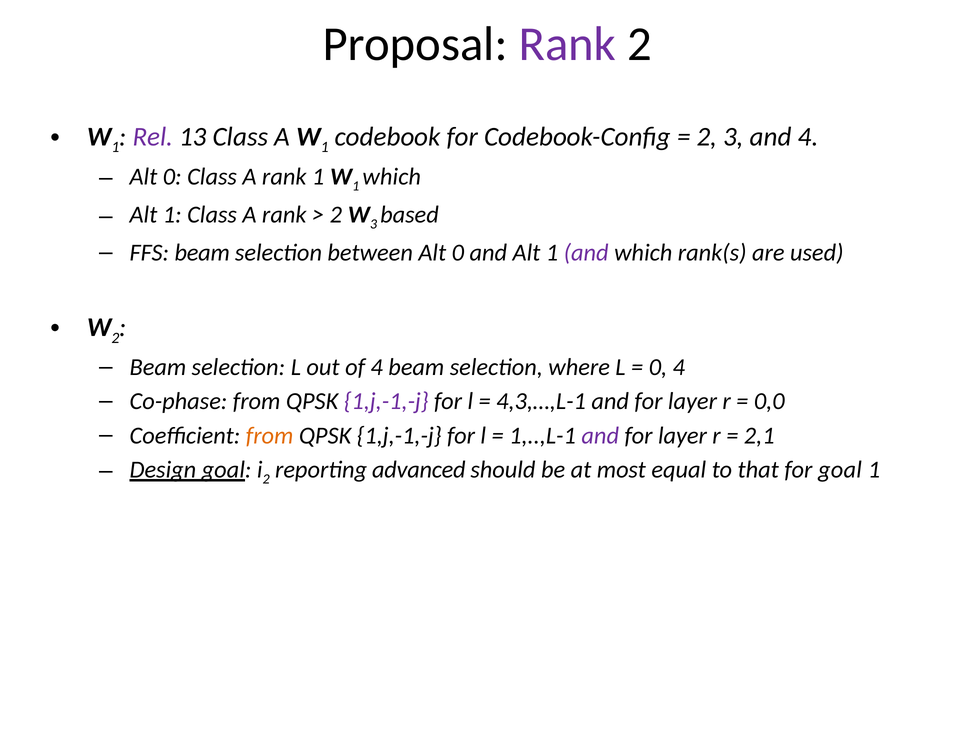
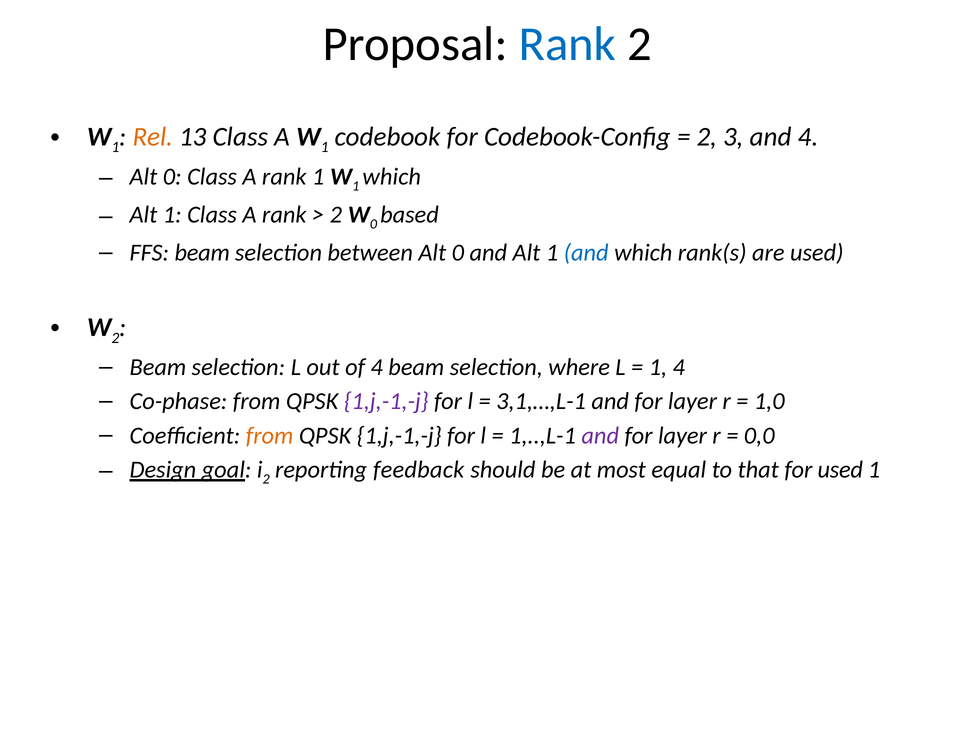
Rank colour: purple -> blue (567, 44)
Rel colour: purple -> orange (153, 137)
3: 3 -> 0 (373, 224)
and colour: purple -> blue (586, 253)
0: 0 -> 1 (658, 367)
4,3,…,L-1: 4,3,…,L-1 -> 3,1,…,L-1 (541, 402)
0,0: 0,0 -> 1,0 (769, 402)
2,1: 2,1 -> 0,0 (759, 436)
advanced: advanced -> feedback (419, 470)
for goal: goal -> used (840, 470)
